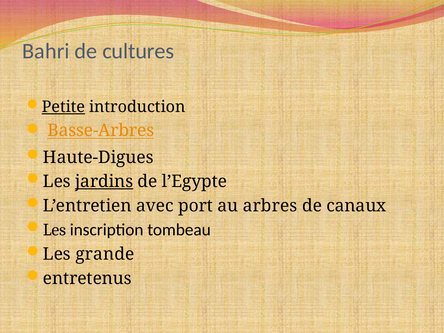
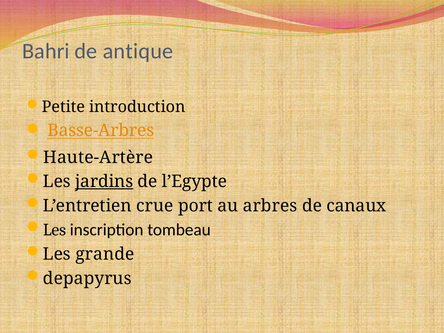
cultures: cultures -> antique (138, 51)
Petite underline: present -> none (63, 107)
Haute-Digues: Haute-Digues -> Haute-Artère (98, 157)
avec: avec -> crue (155, 206)
entretenus: entretenus -> depapyrus (87, 278)
